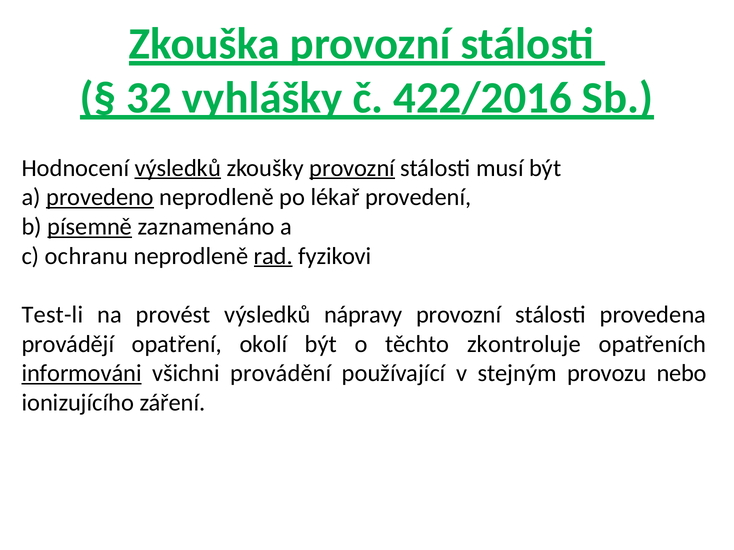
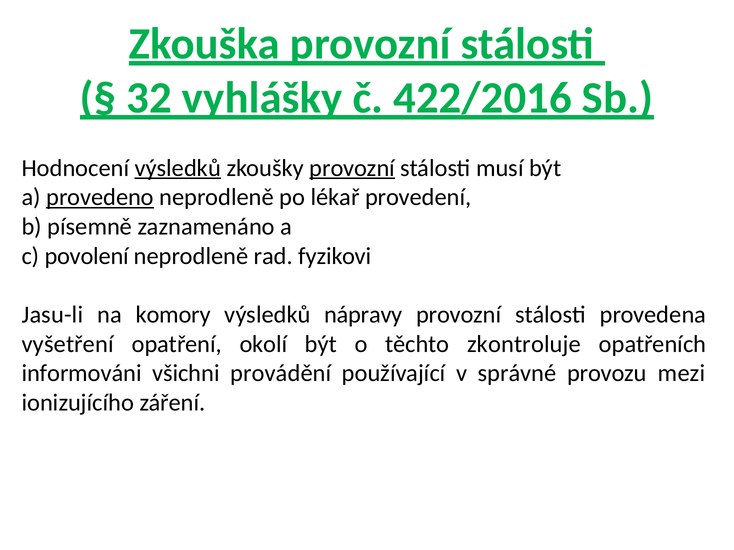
písemně underline: present -> none (90, 227)
ochranu: ochranu -> povolení (87, 256)
rad underline: present -> none (273, 256)
Test-li: Test-li -> Jasu-li (52, 315)
provést: provést -> komory (173, 315)
provádějí: provádějí -> vyšetření (68, 344)
informováni underline: present -> none (82, 374)
stejným: stejným -> správné (517, 374)
nebo: nebo -> mezi (682, 374)
